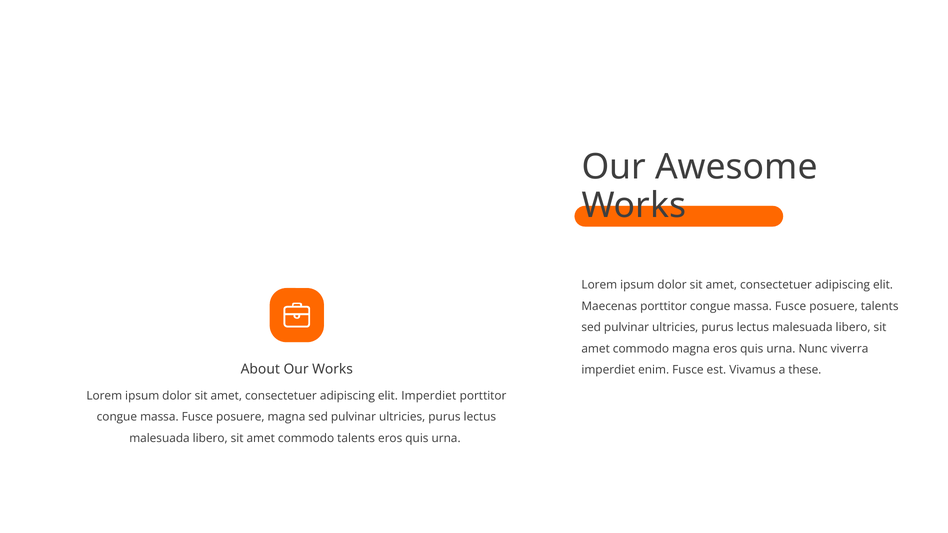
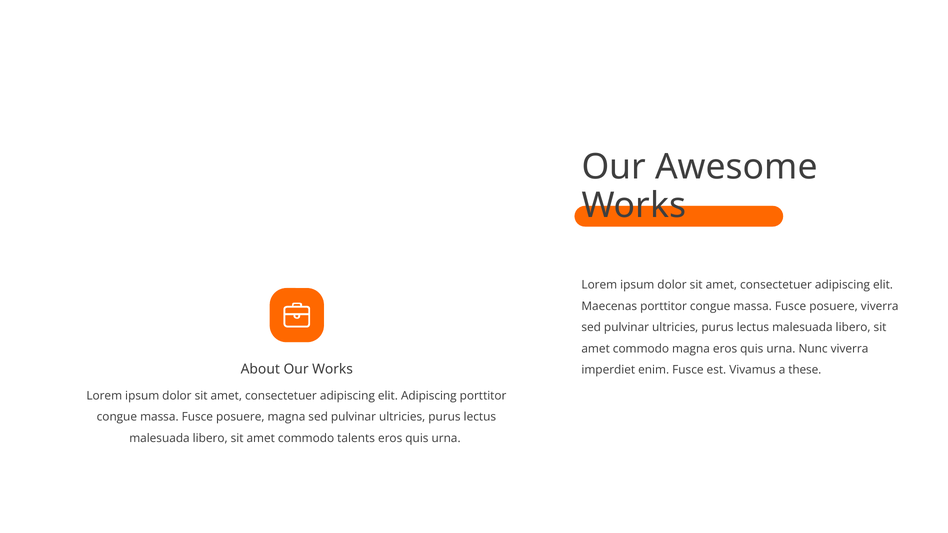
posuere talents: talents -> viverra (880, 306)
elit Imperdiet: Imperdiet -> Adipiscing (429, 396)
